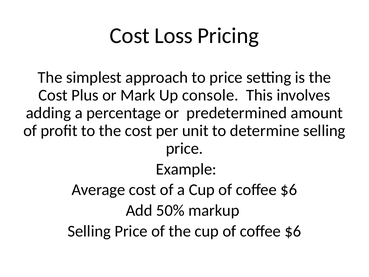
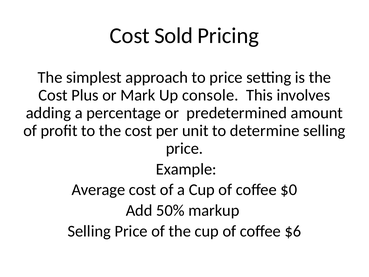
Loss: Loss -> Sold (174, 36)
$6: $6 -> $0 (289, 190)
